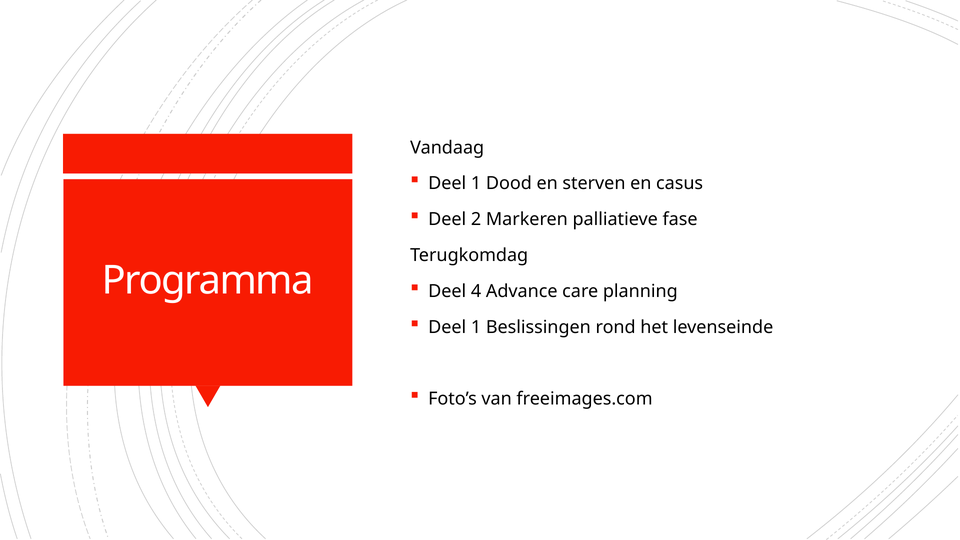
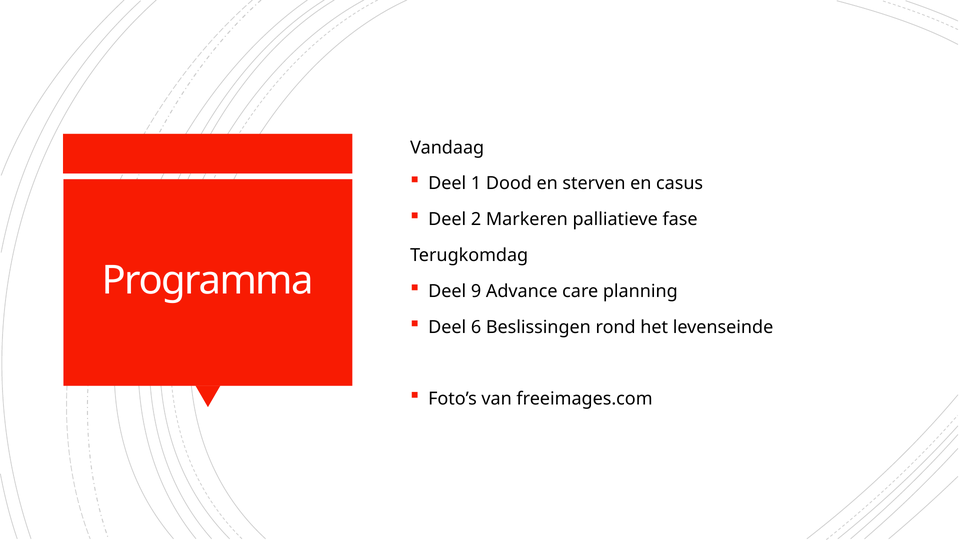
4: 4 -> 9 (476, 291)
1: 1 -> 6 (476, 327)
